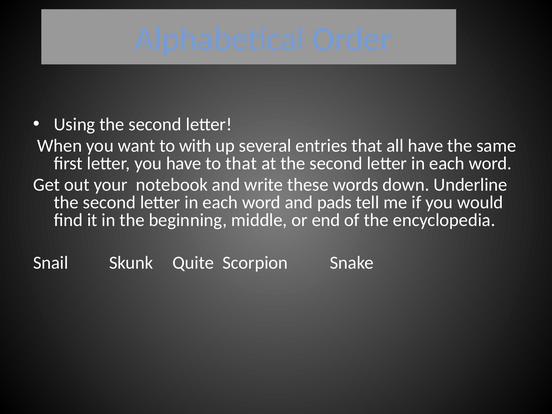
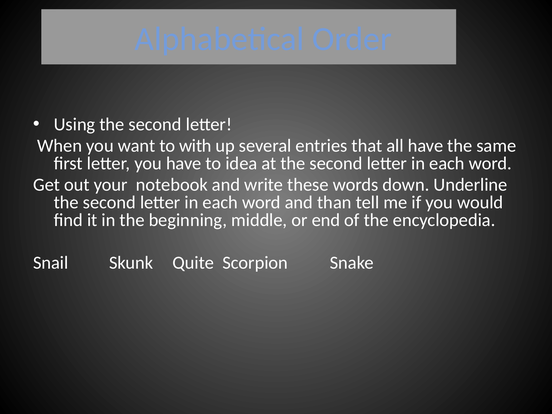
to that: that -> idea (241, 163)
pads: pads -> than (334, 202)
